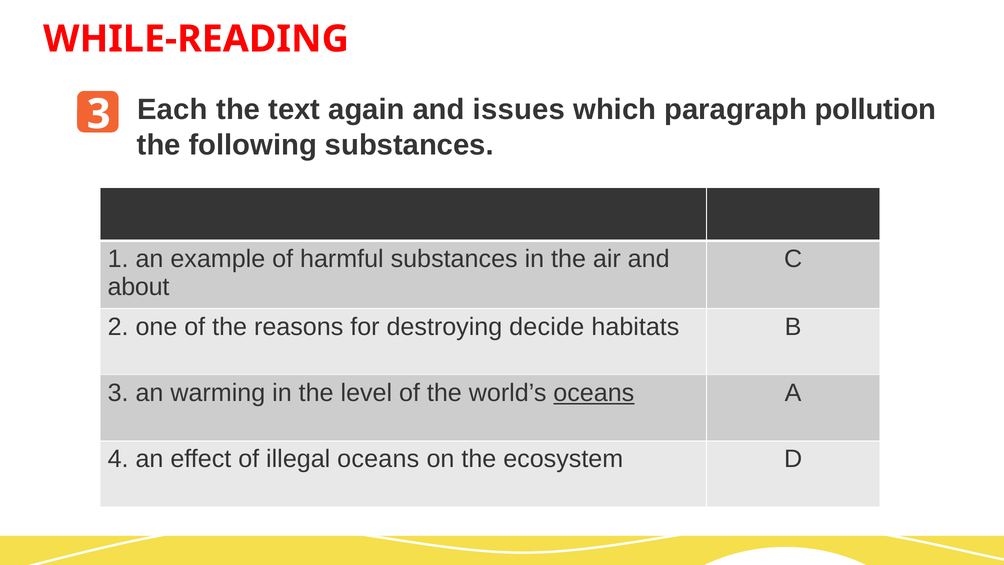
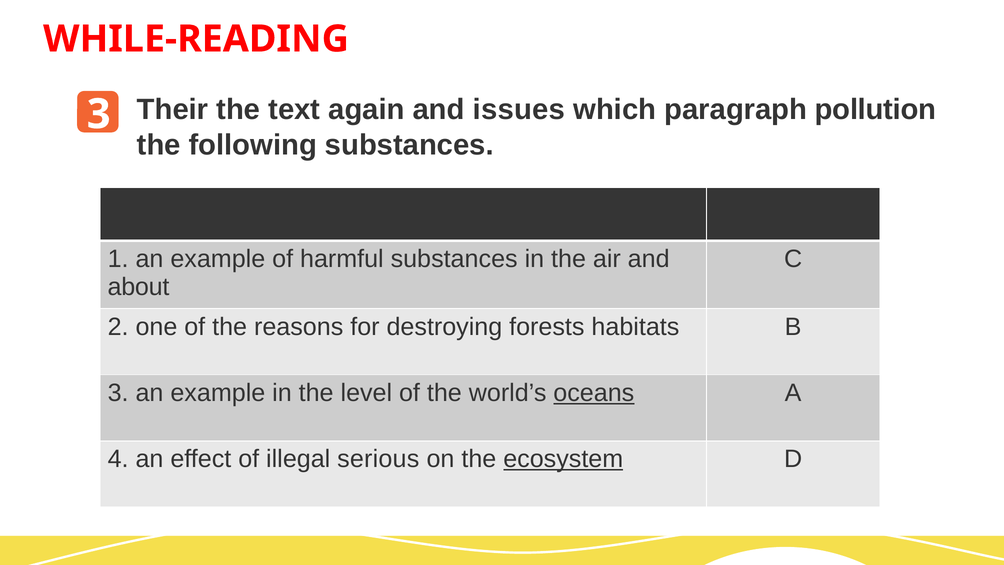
Each: Each -> Their (173, 110)
decide: decide -> forests (547, 327)
3 an warming: warming -> example (218, 393)
illegal oceans: oceans -> serious (378, 459)
ecosystem underline: none -> present (563, 459)
